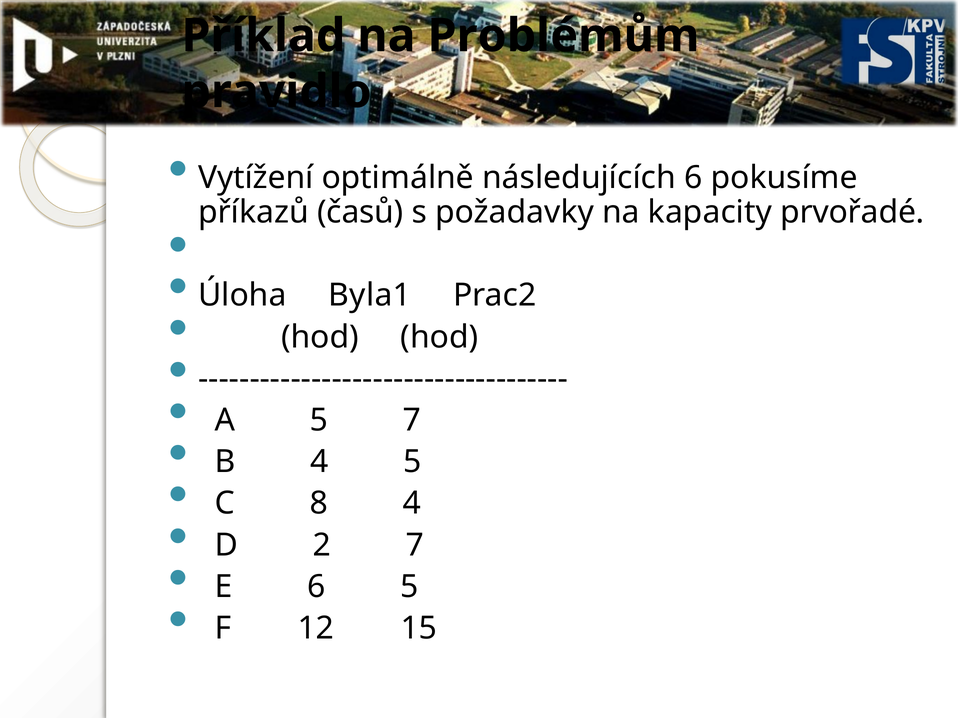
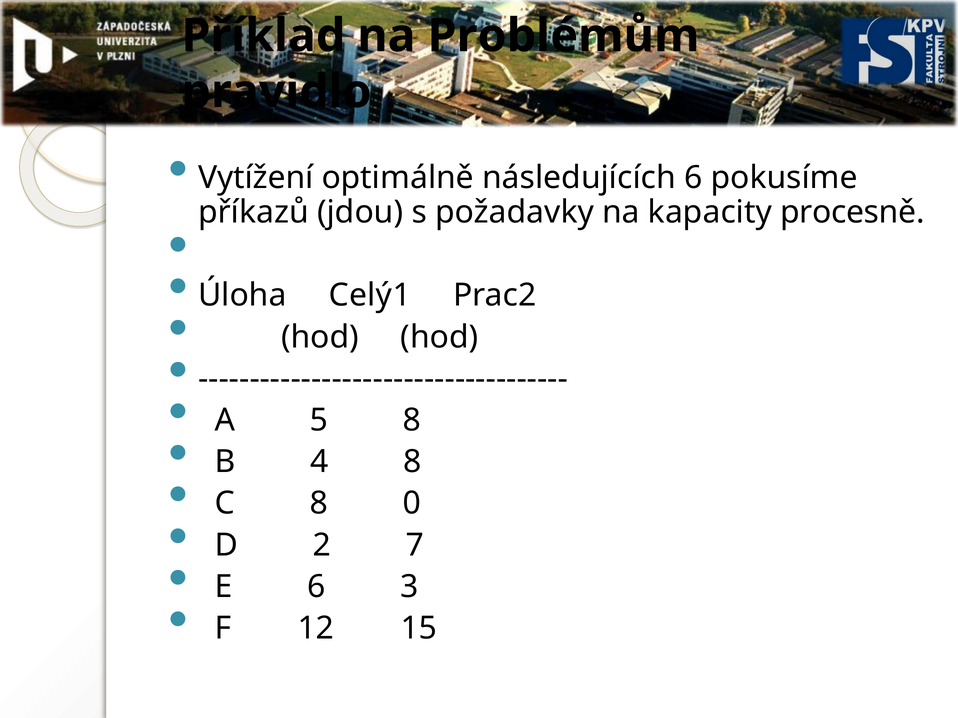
časů: časů -> jdou (360, 212)
prvořadé: prvořadé -> procesně (852, 212)
Byla1: Byla1 -> Celý1 (370, 296)
5 7: 7 -> 8 (412, 420)
4 5: 5 -> 8 (412, 462)
8 4: 4 -> 0 (412, 504)
6 5: 5 -> 3 (409, 587)
